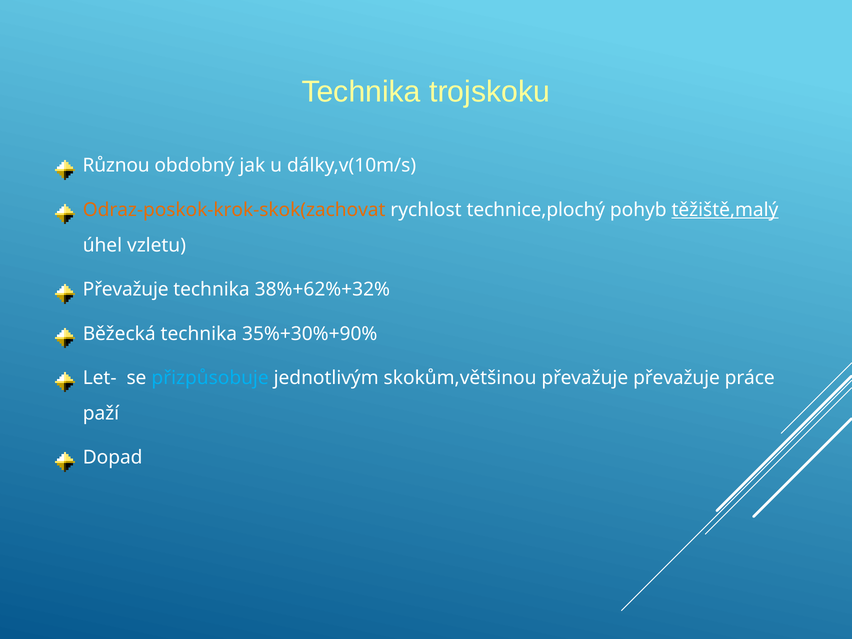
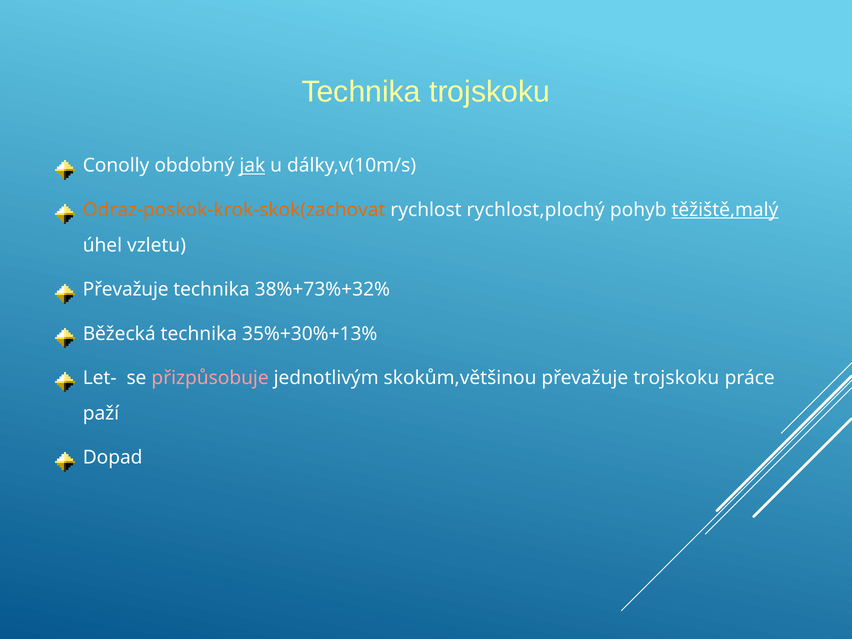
Různou: Různou -> Conolly (116, 166)
jak underline: none -> present (252, 166)
technice,plochý: technice,plochý -> rychlost,plochý (536, 210)
38%+62%+32%: 38%+62%+32% -> 38%+73%+32% (322, 290)
35%+30%+90%: 35%+30%+90% -> 35%+30%+13% (310, 334)
přizpůsobuje colour: light blue -> pink (210, 378)
převažuje převažuje: převažuje -> trojskoku (676, 378)
